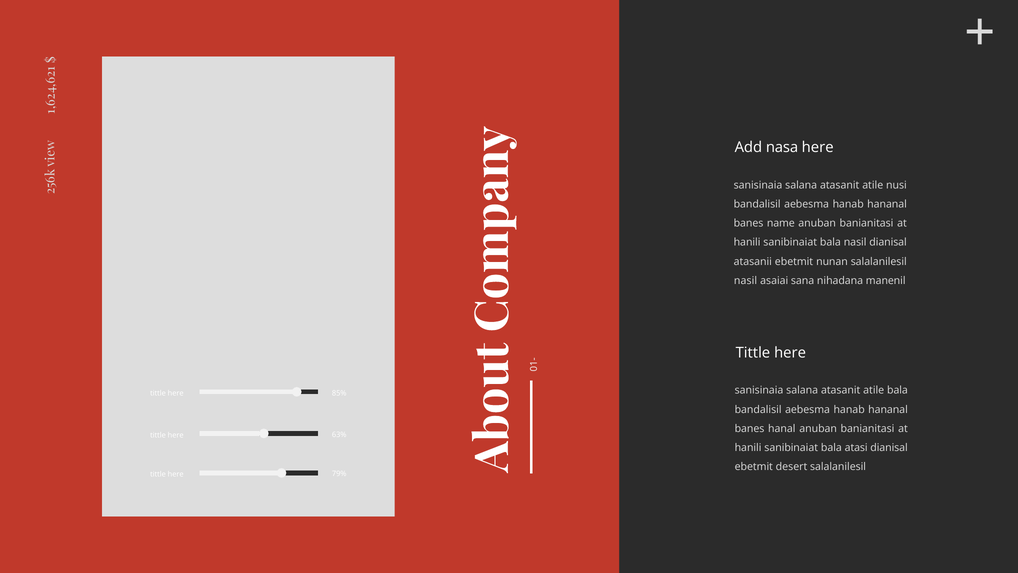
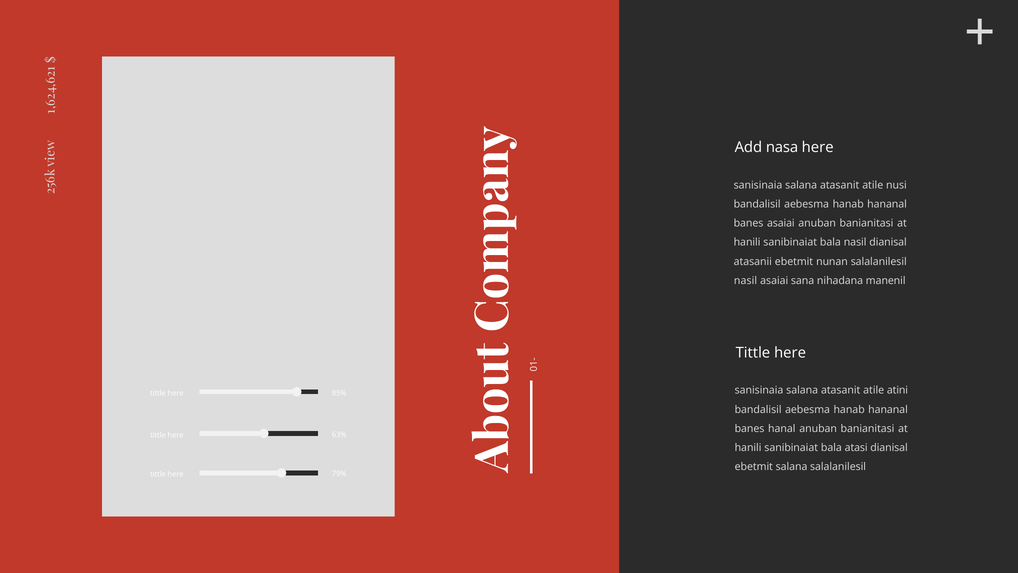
banes name: name -> asaiai (781, 223)
atile bala: bala -> atini (897, 390)
ebetmit desert: desert -> salana (792, 467)
